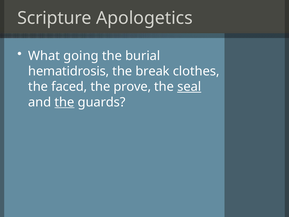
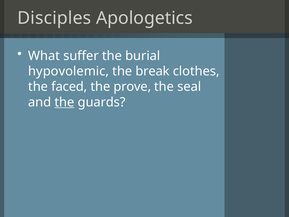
Scripture: Scripture -> Disciples (54, 18)
going: going -> suffer (81, 56)
hematidrosis: hematidrosis -> hypovolemic (69, 71)
seal underline: present -> none (189, 87)
